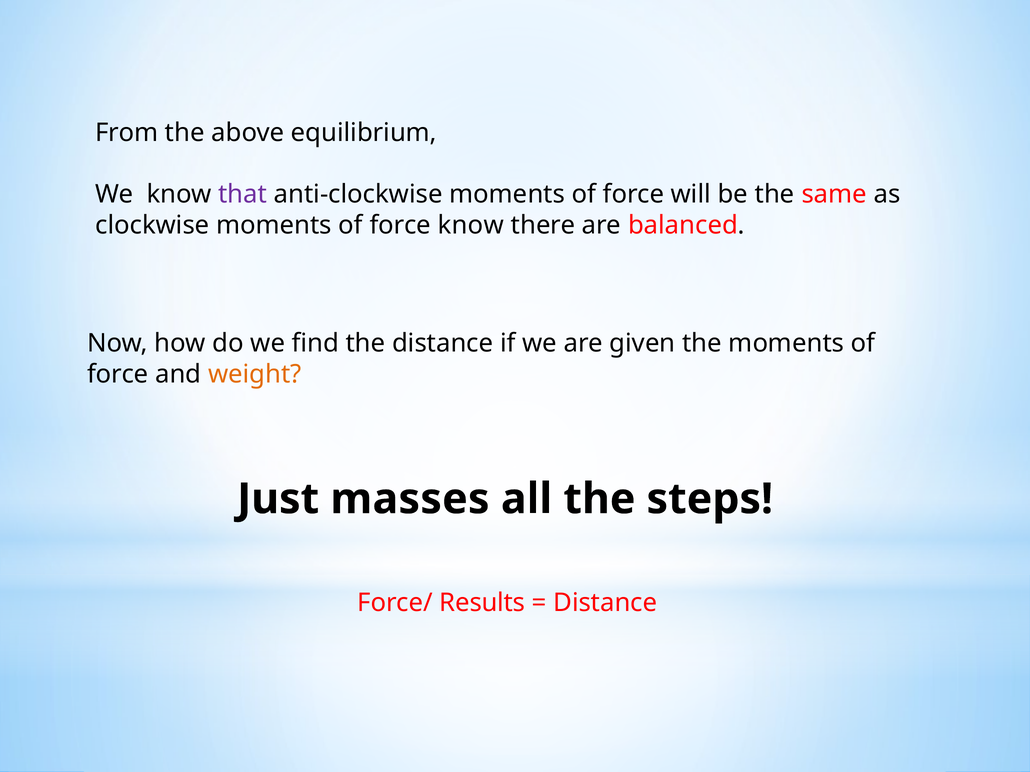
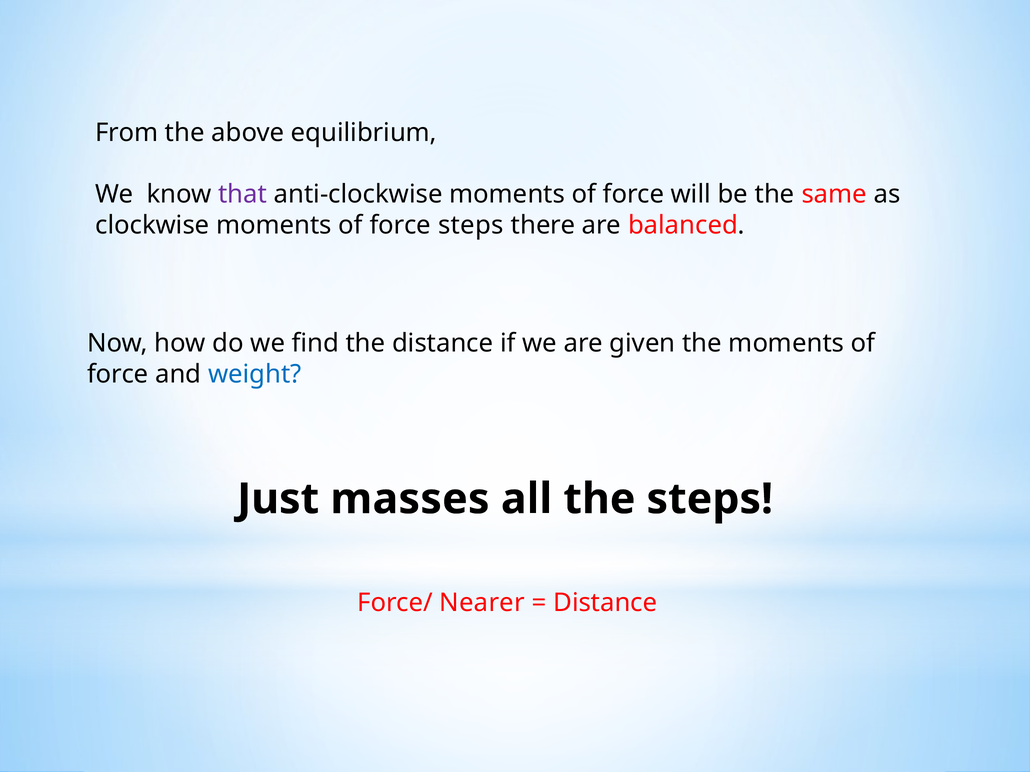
force know: know -> steps (471, 225)
weight colour: orange -> blue (255, 375)
Results: Results -> Nearer (482, 603)
